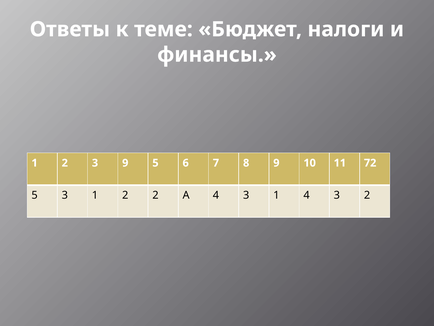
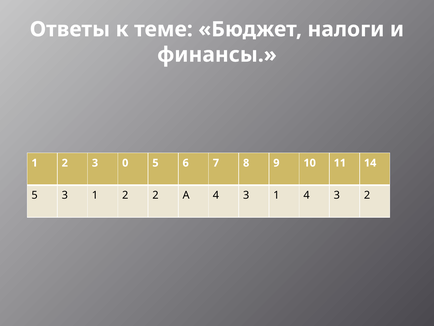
3 9: 9 -> 0 (125, 163)
72: 72 -> 14 (370, 163)
